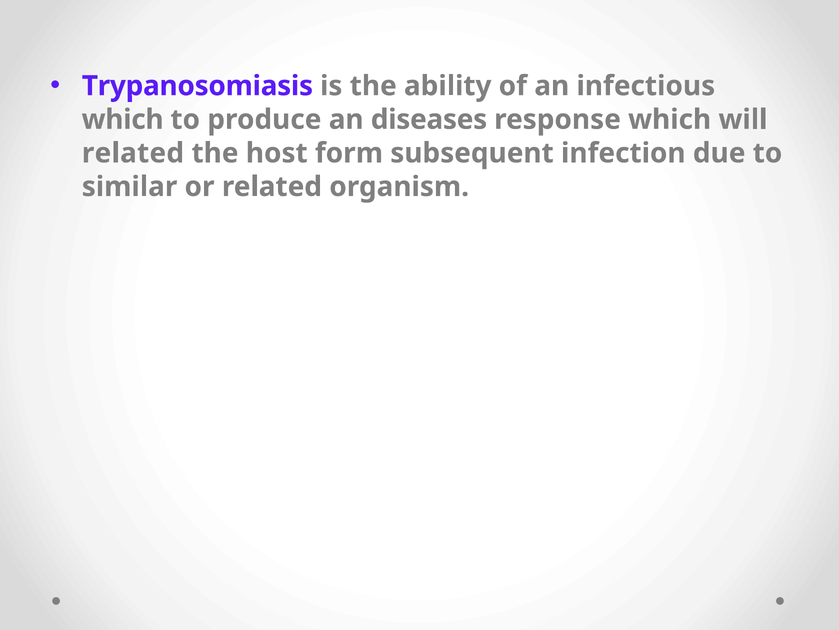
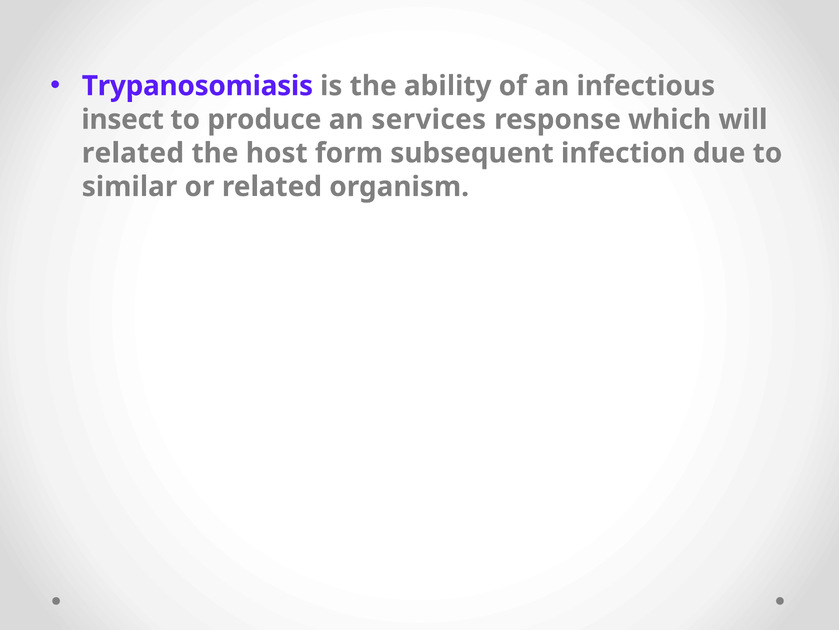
which: which -> insect (123, 119)
diseases: diseases -> services (429, 119)
